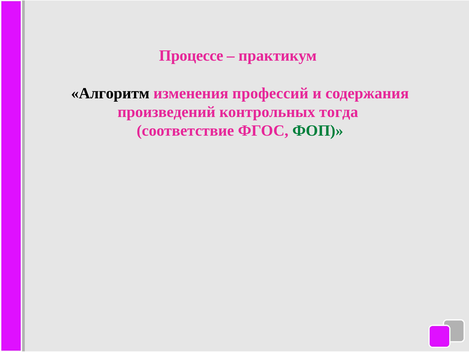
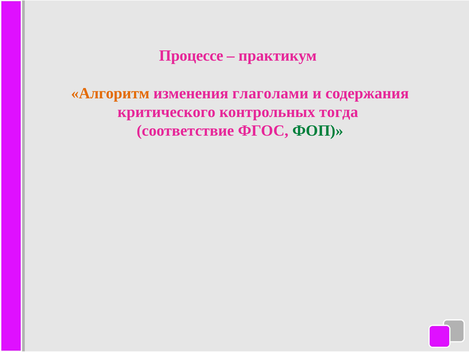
Алгоритм colour: black -> orange (110, 93)
профессий: профессий -> глаголами (270, 93)
произведений: произведений -> критического (166, 112)
